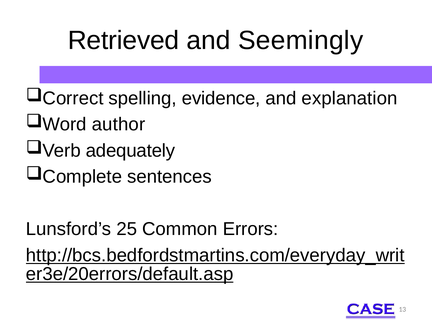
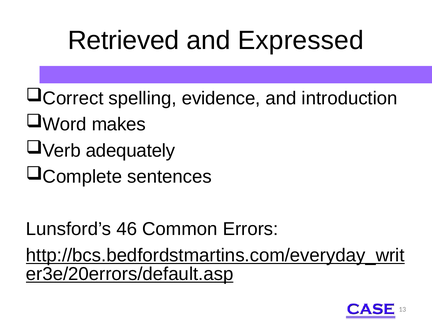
Seemingly: Seemingly -> Expressed (301, 40)
explanation: explanation -> introduction (350, 98)
author: author -> makes (119, 124)
25: 25 -> 46 (127, 229)
